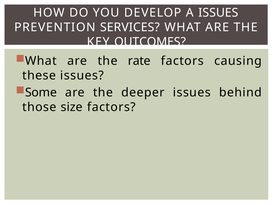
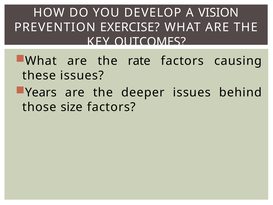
A ISSUES: ISSUES -> VISION (218, 13)
SERVICES: SERVICES -> EXERCISE (130, 27)
Some: Some -> Years (41, 92)
